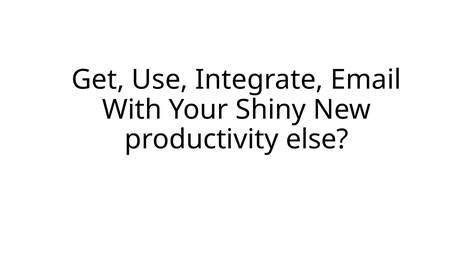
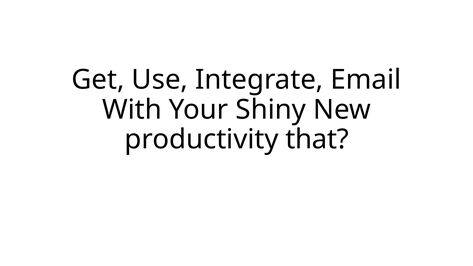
else: else -> that (317, 139)
